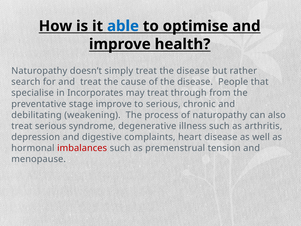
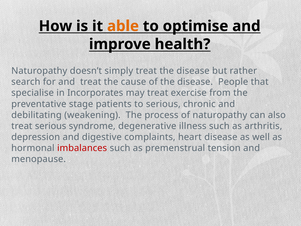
able colour: blue -> orange (123, 26)
through: through -> exercise (189, 93)
stage improve: improve -> patients (114, 104)
